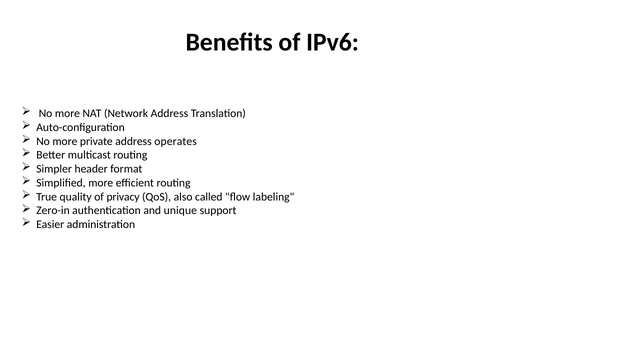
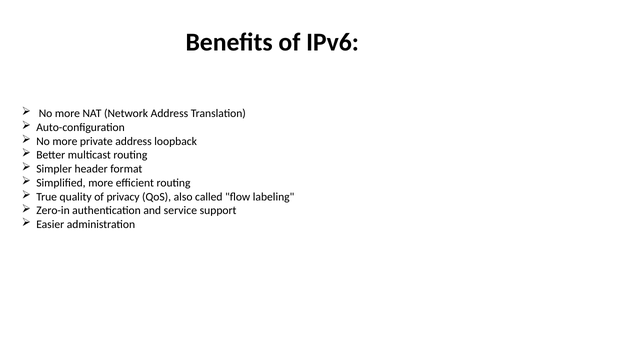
operates: operates -> loopback (176, 141)
unique: unique -> service (180, 211)
